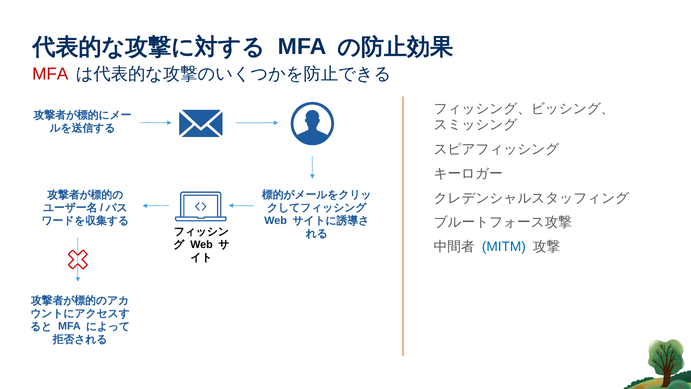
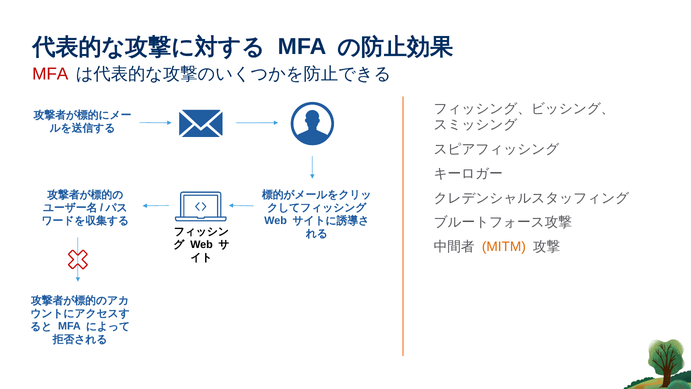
MITM colour: blue -> orange (504, 247)
